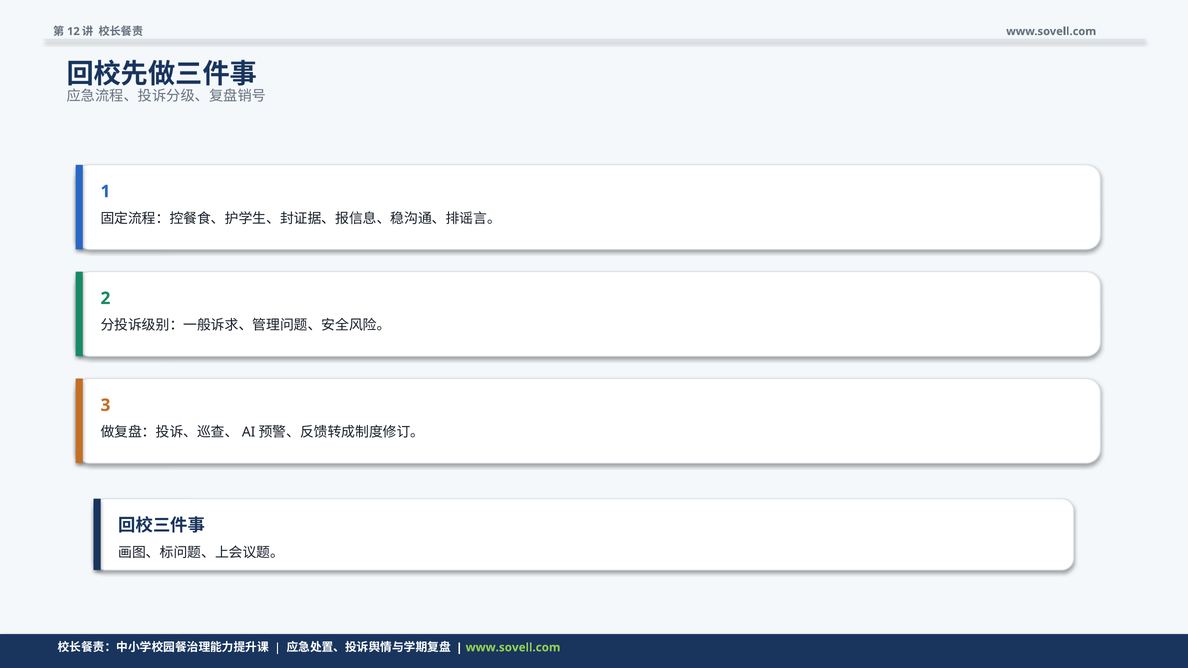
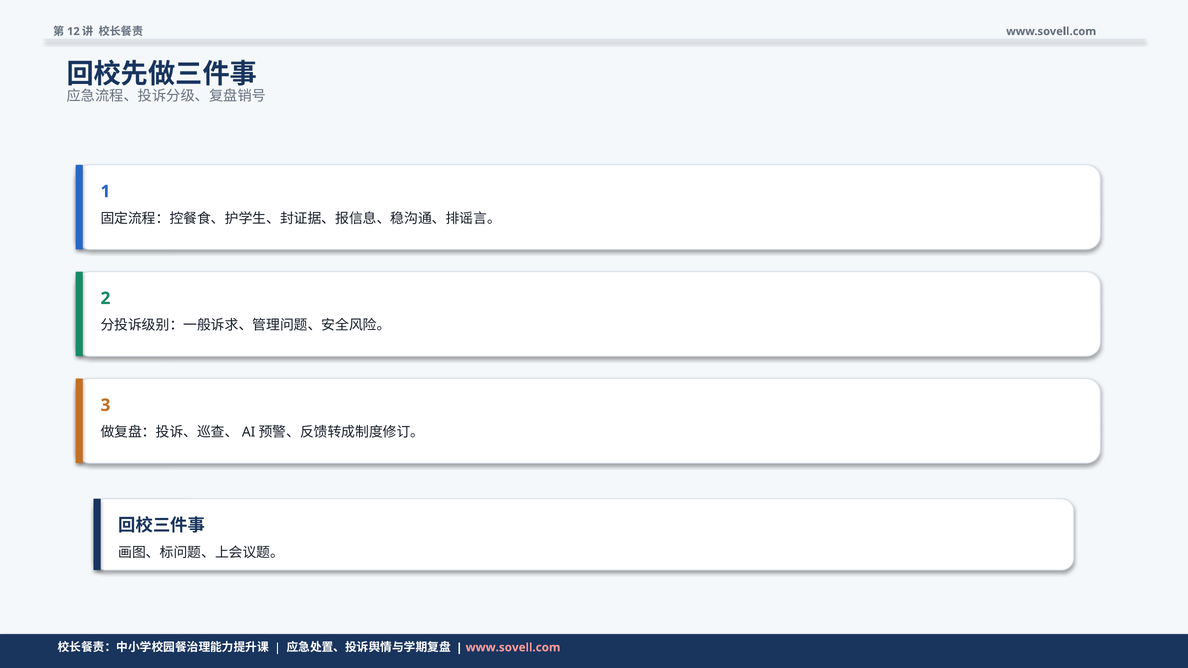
www.sovell.com colour: light green -> pink (513, 648)
